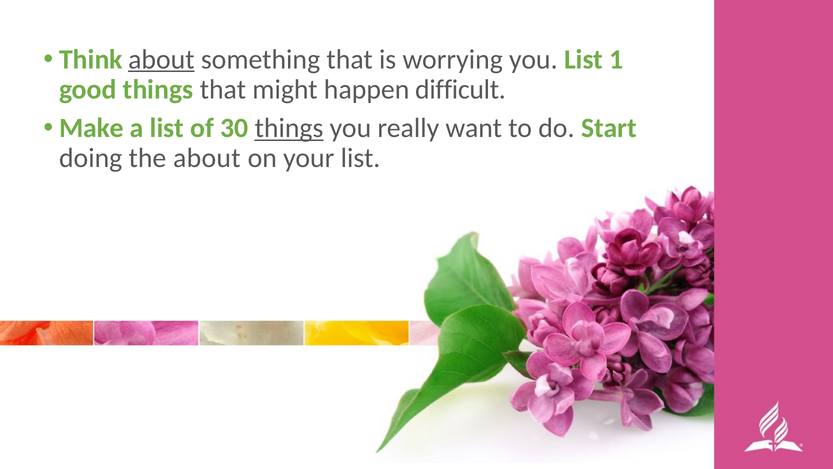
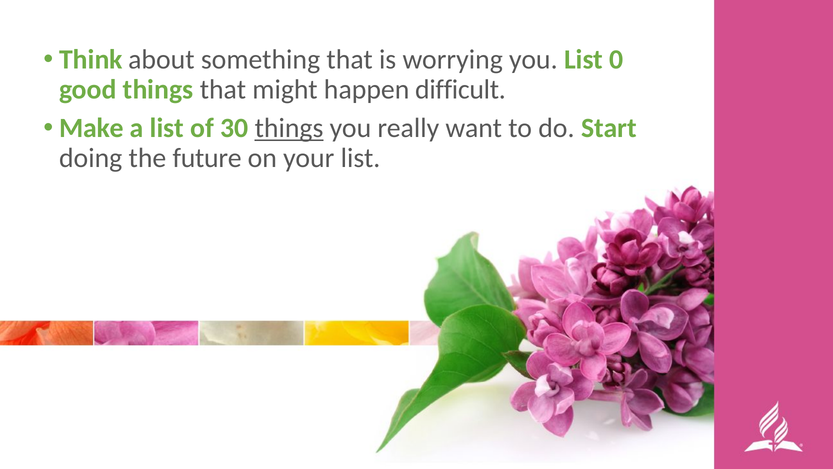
about underline: present -> none (161, 59)
1: 1 -> 0 (616, 59)
the about: about -> future (207, 158)
